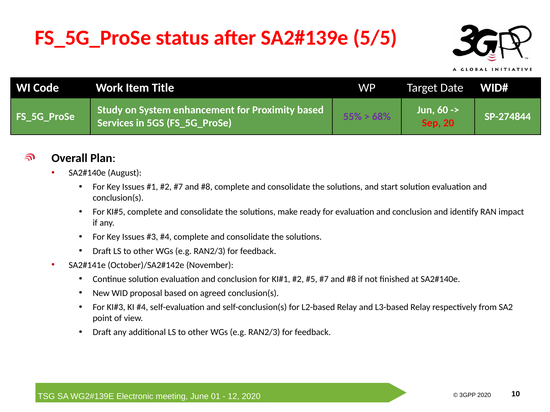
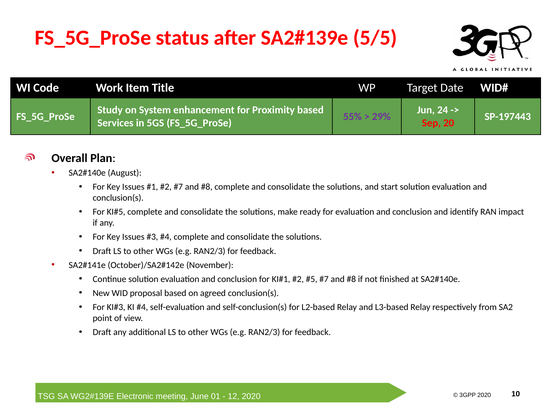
60: 60 -> 24 (443, 110)
68%: 68% -> 29% (381, 117)
SP-274844: SP-274844 -> SP-197443 (508, 117)
